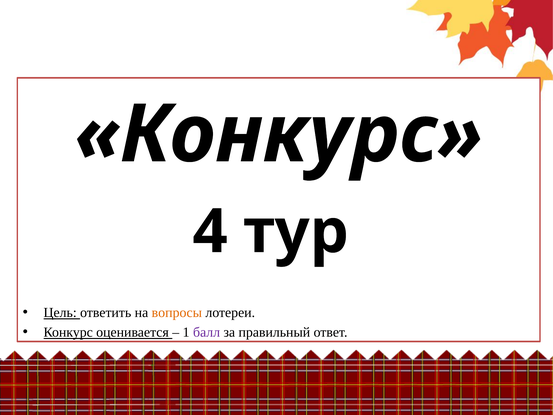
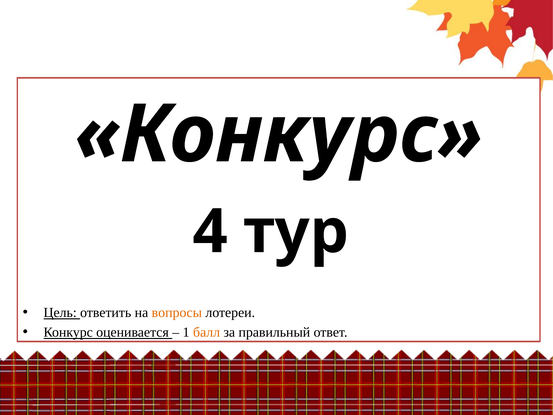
балл colour: purple -> orange (207, 332)
